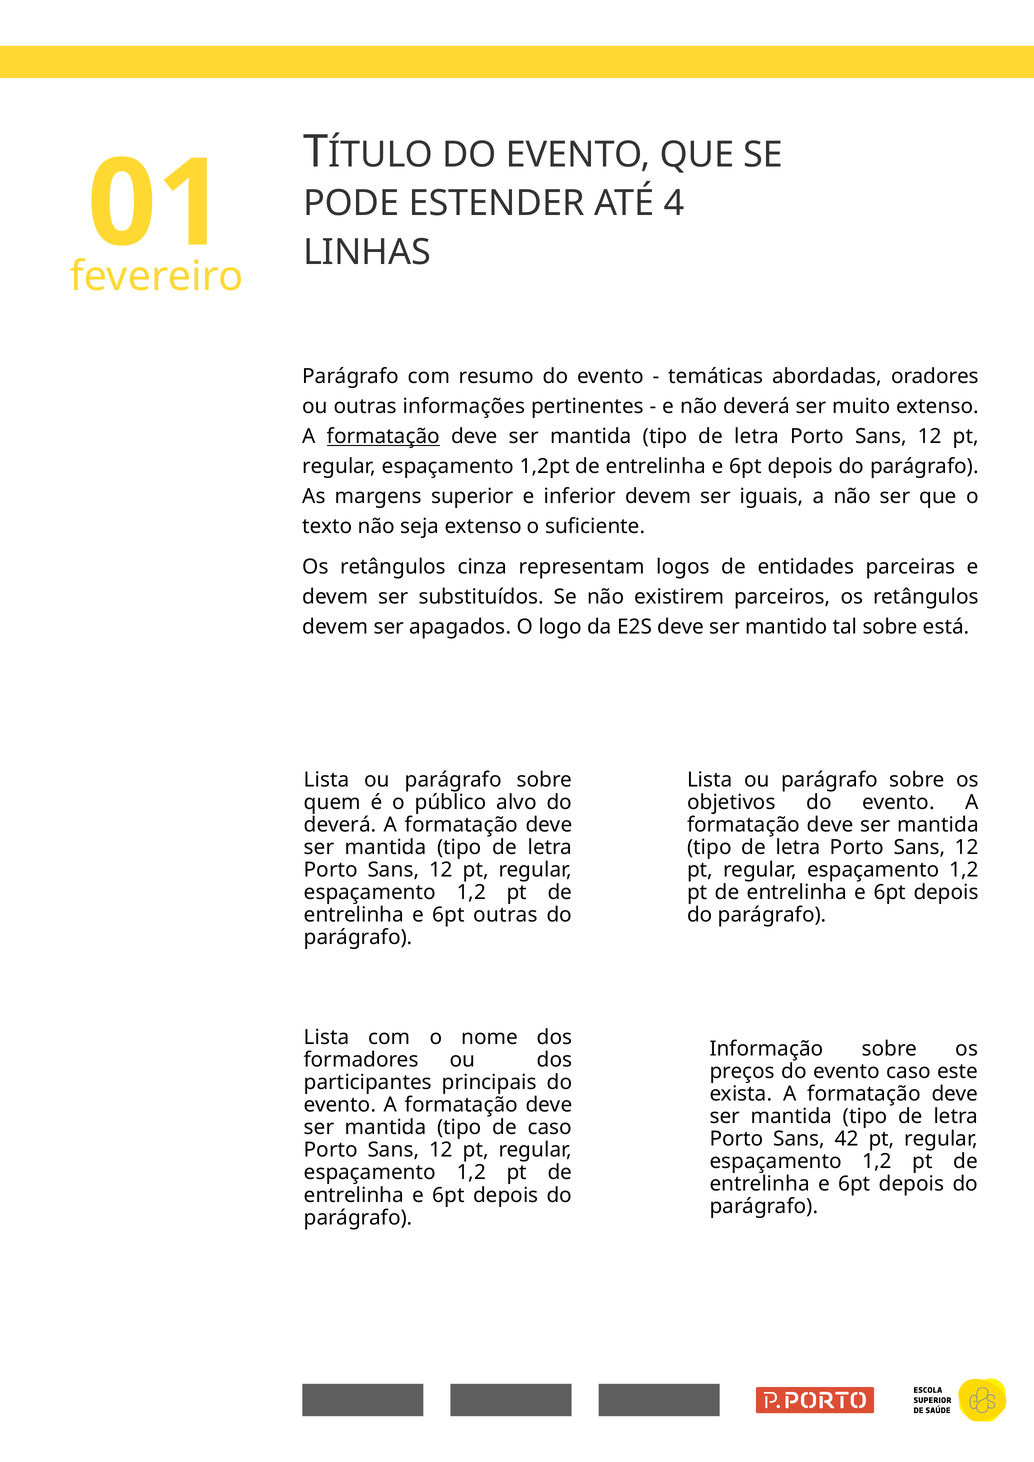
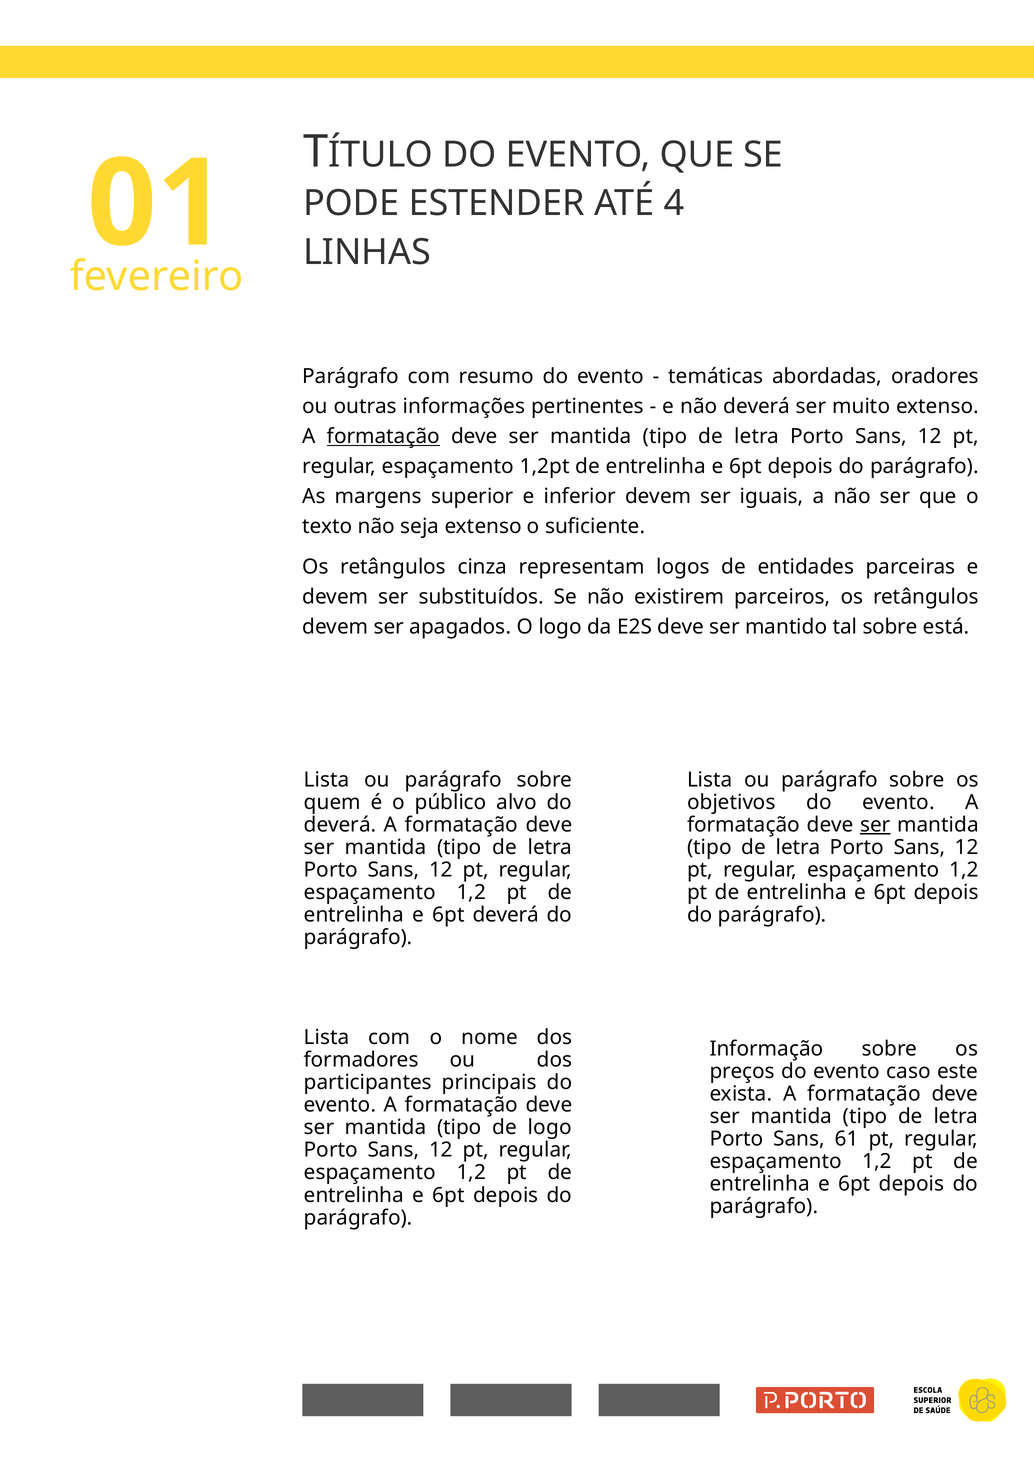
ser underline: none -> present (875, 824)
6pt outras: outras -> deverá (506, 915)
de caso: caso -> logo (550, 1127)
42: 42 -> 61 (847, 1139)
